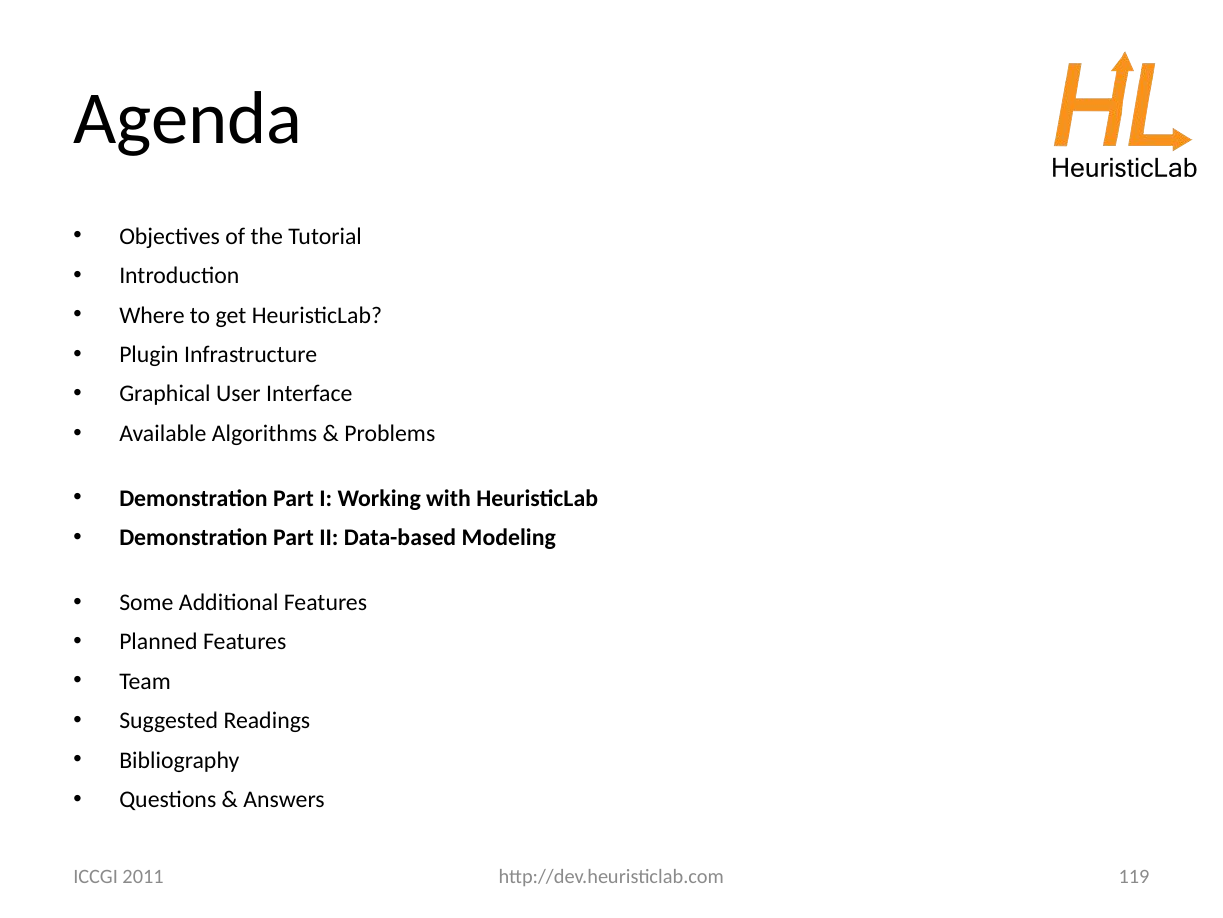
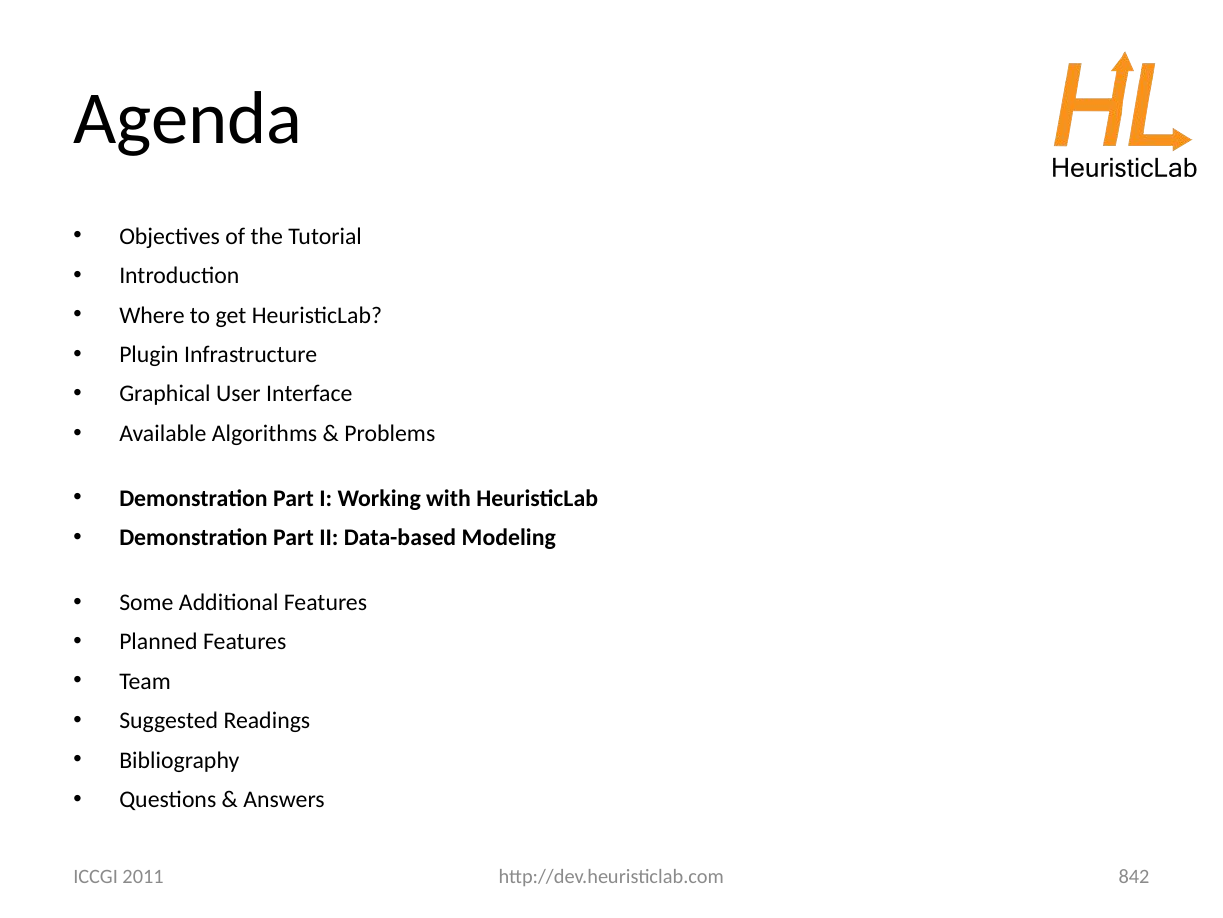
119: 119 -> 842 (1134, 876)
